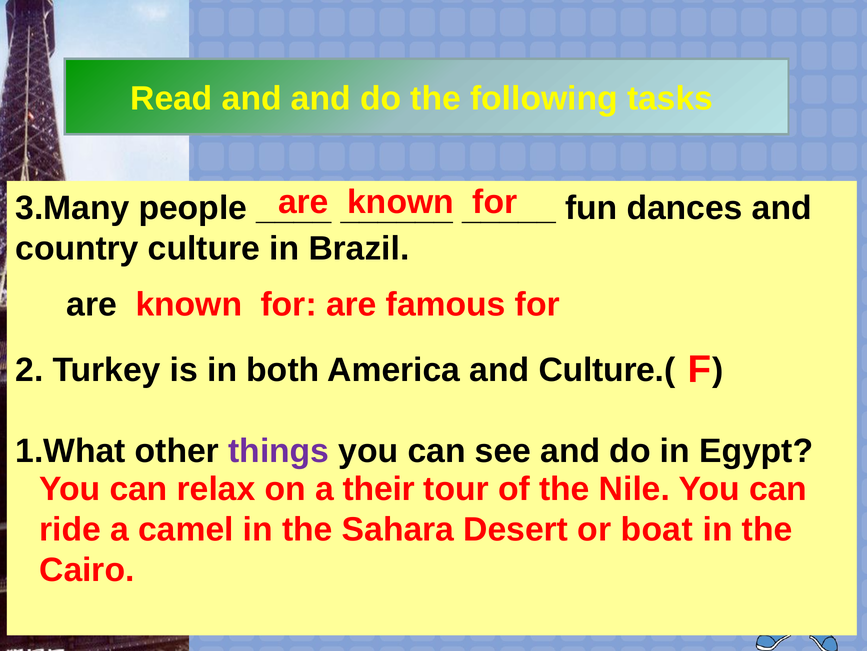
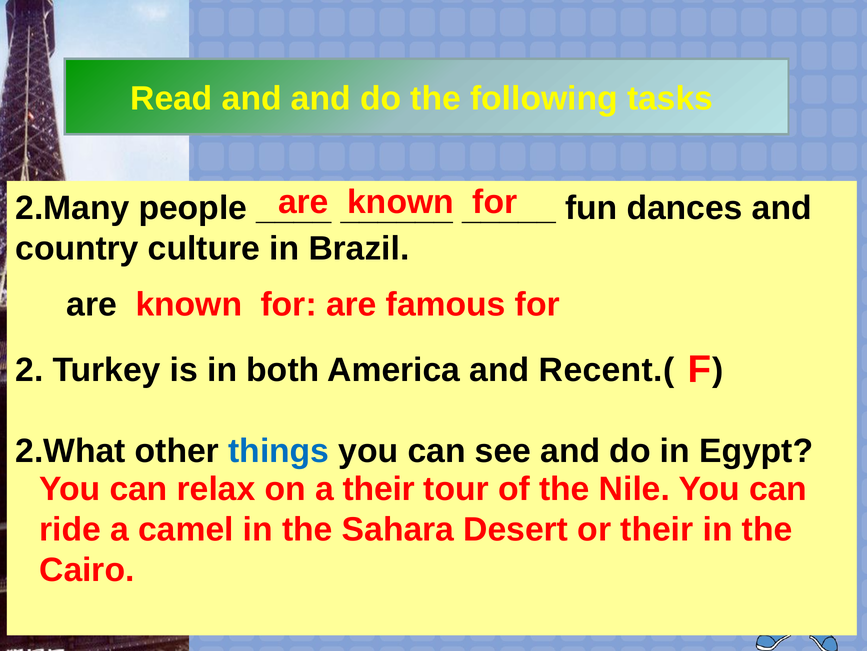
3.Many: 3.Many -> 2.Many (72, 208)
Culture.(: Culture.( -> Recent.( (607, 370)
1.What: 1.What -> 2.What (71, 451)
things colour: purple -> blue (279, 451)
or boat: boat -> their (657, 529)
